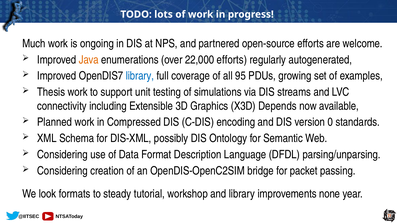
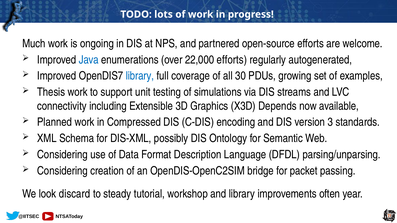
Java colour: orange -> blue (89, 60)
95: 95 -> 30 (241, 76)
0: 0 -> 3 (330, 122)
formats: formats -> discard (75, 194)
none: none -> often (330, 194)
